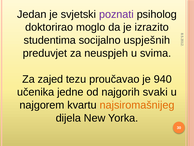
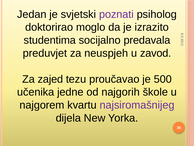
uspješnih: uspješnih -> predavala (147, 40)
svima: svima -> zavod (156, 53)
940: 940 -> 500 (163, 79)
svaki: svaki -> škole (155, 92)
najsiromašnijeg colour: orange -> purple (137, 105)
